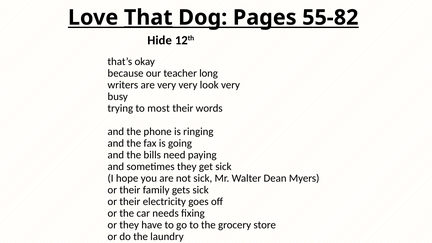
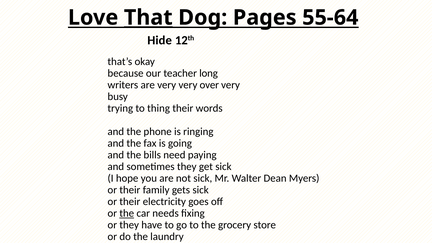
55-82: 55-82 -> 55-64 (330, 18)
look: look -> over (209, 85)
most: most -> thing (159, 108)
the underline: none -> present (127, 213)
